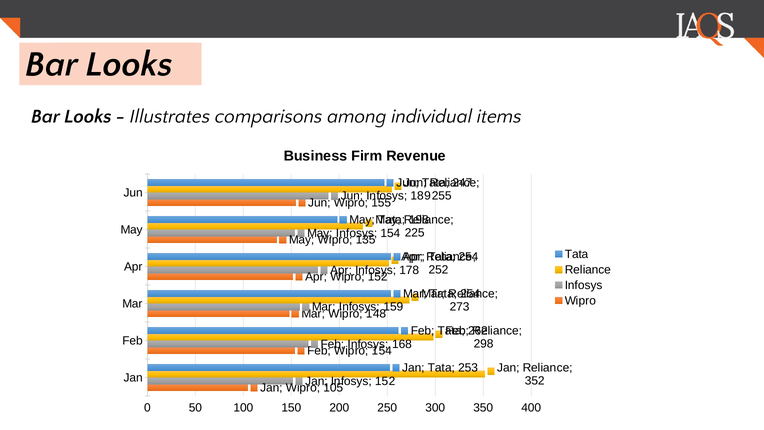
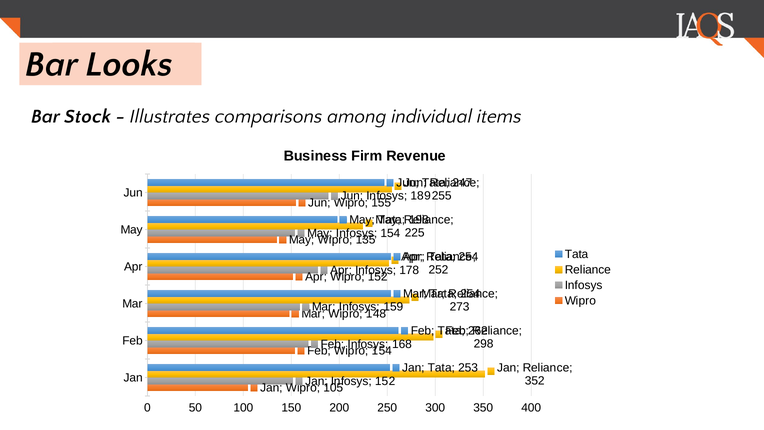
Looks: Looks -> Stock (88, 116)
